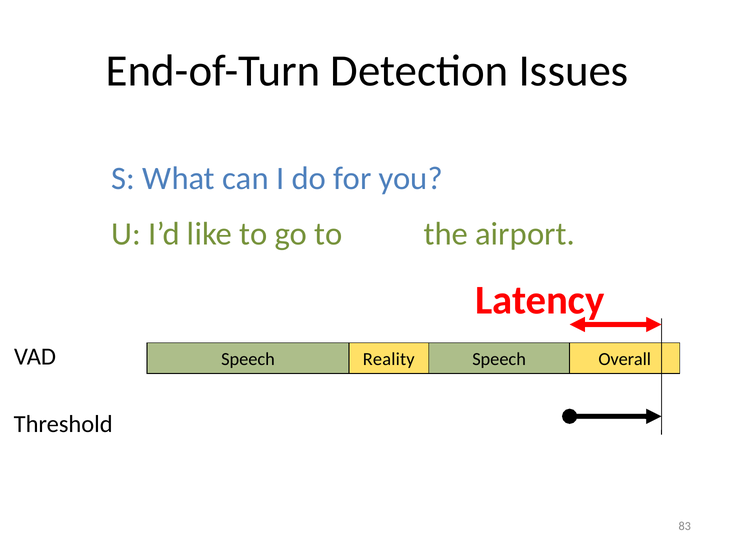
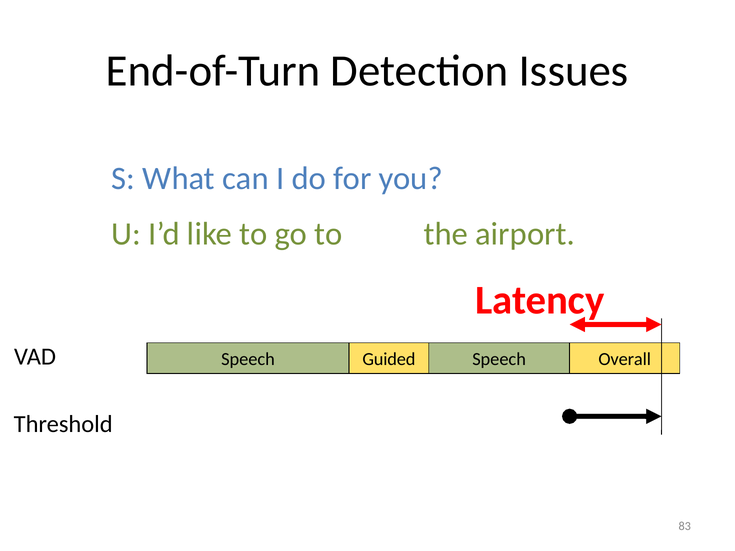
Reality: Reality -> Guided (389, 360)
